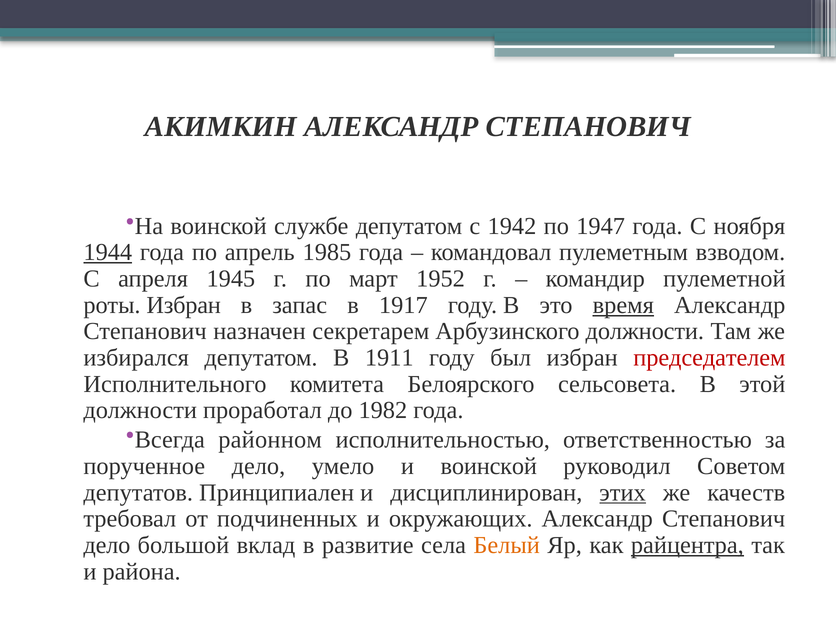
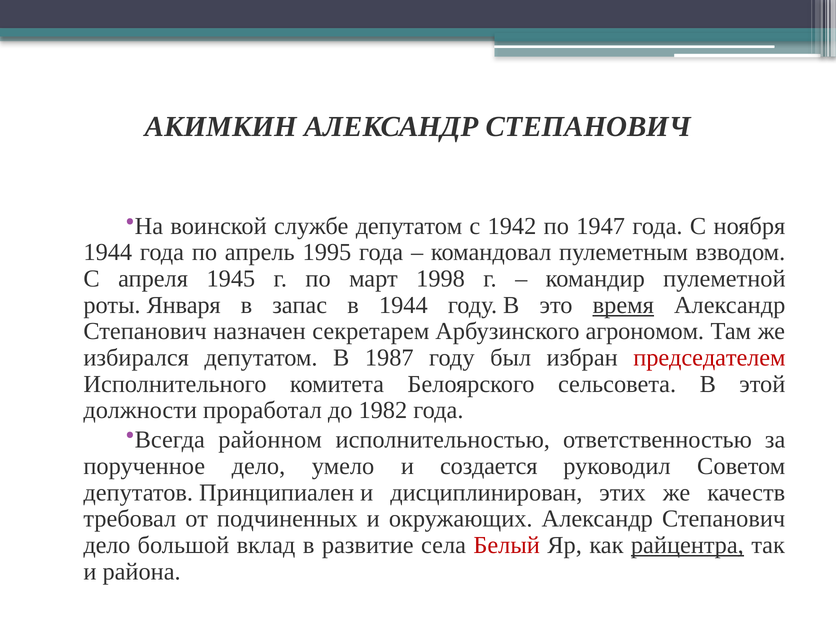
1944 underline: present -> none (108, 252)
1985: 1985 -> 1995 (327, 252)
1952: 1952 -> 1998 (441, 279)
роты Избран: Избран -> Января (184, 305)
в 1917: 1917 -> 1944 (403, 305)
Арбузинского должности: должности -> агрономом (645, 331)
1911: 1911 -> 1987 (389, 358)
и воинской: воинской -> создается (489, 466)
этих underline: present -> none (623, 493)
Белый colour: orange -> red (507, 545)
